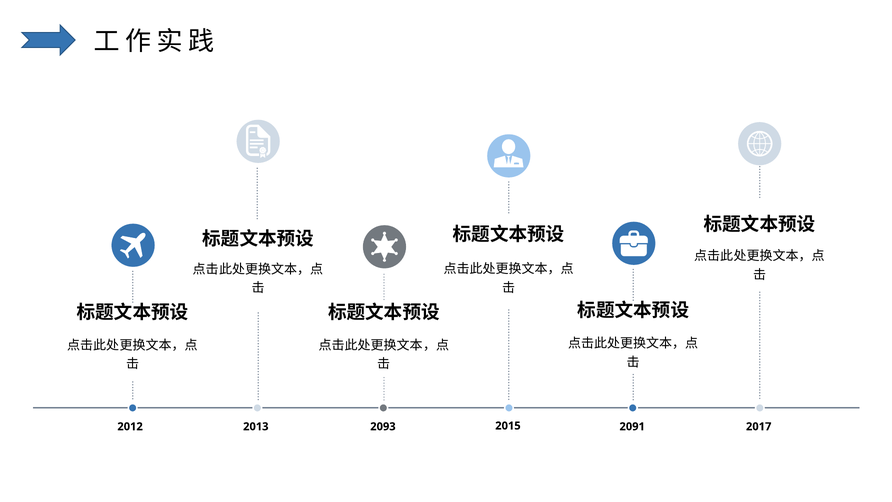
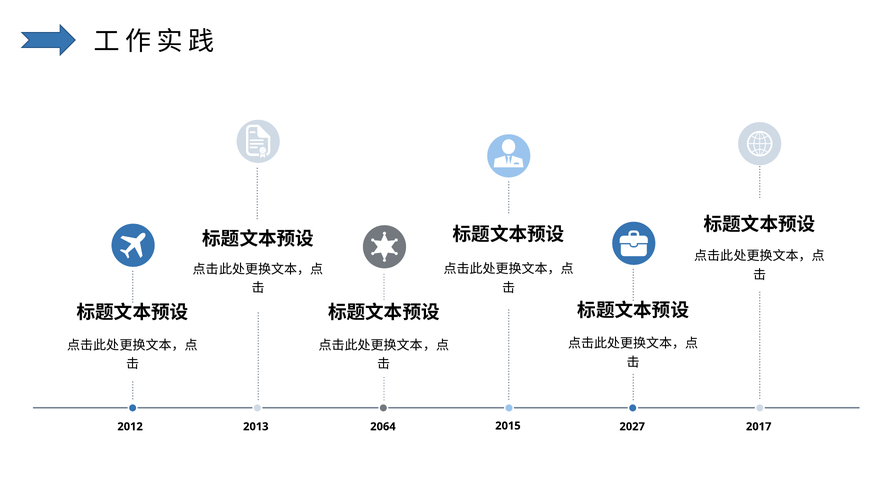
2093: 2093 -> 2064 (383, 426)
2091: 2091 -> 2027 (632, 426)
